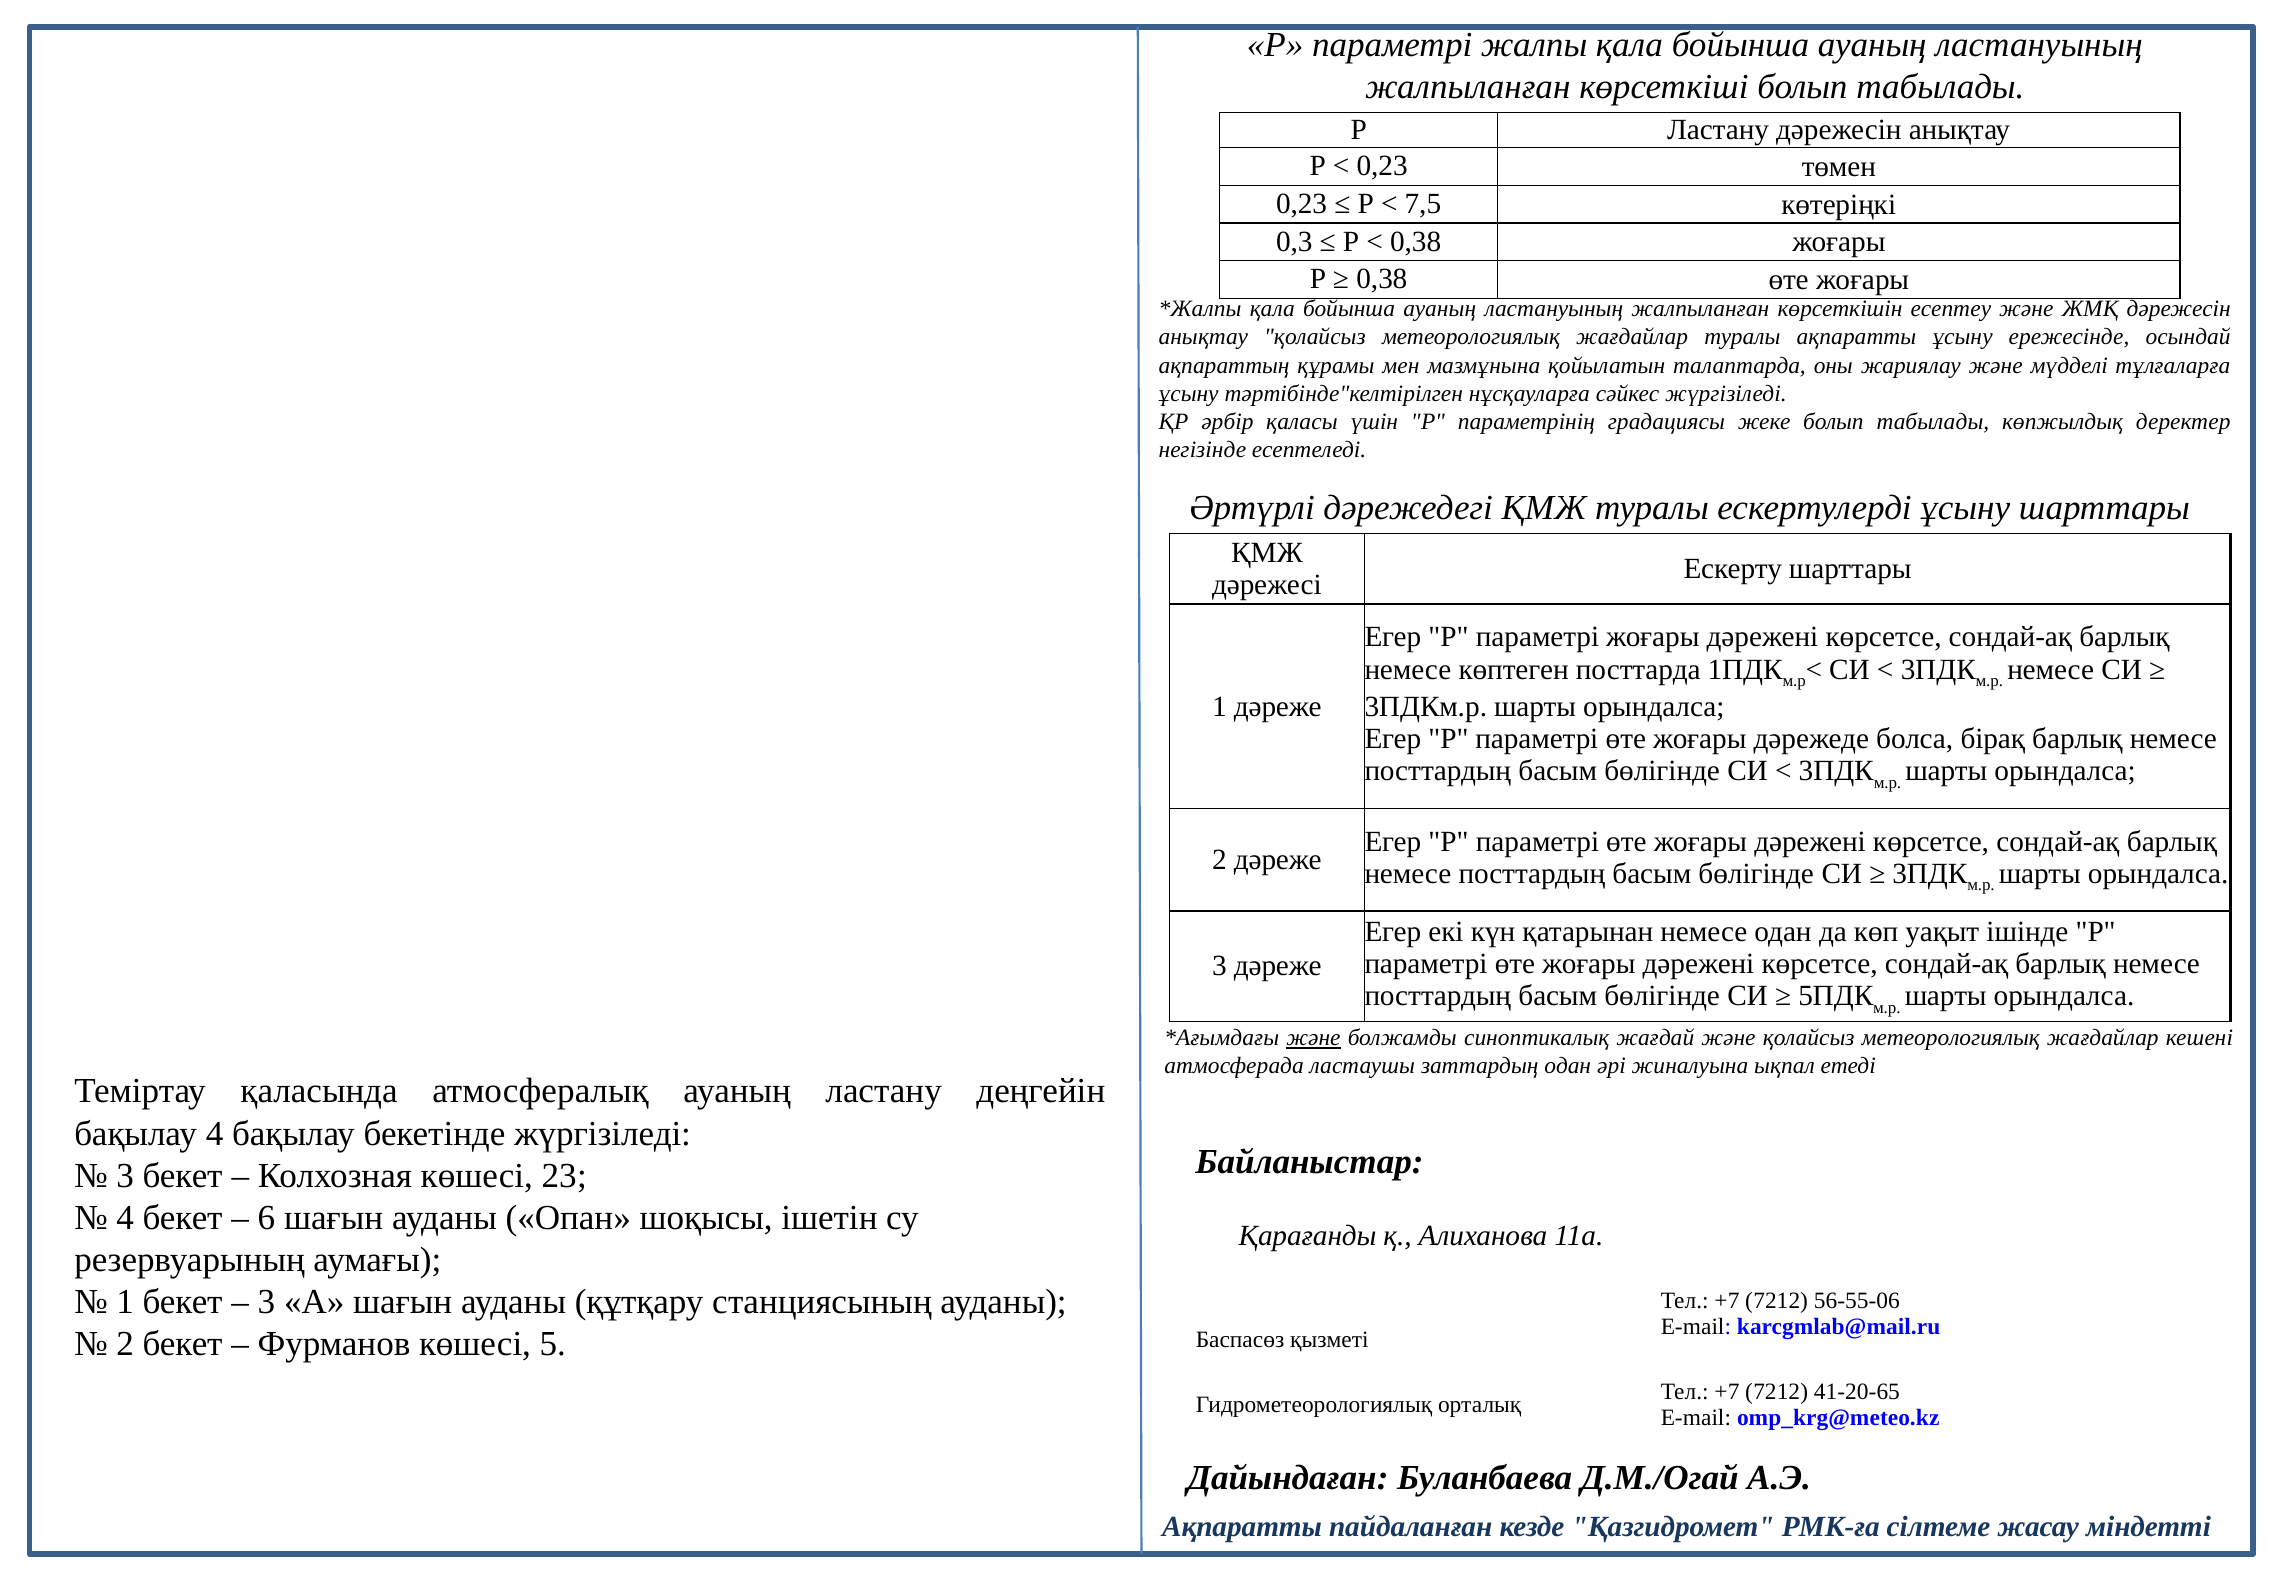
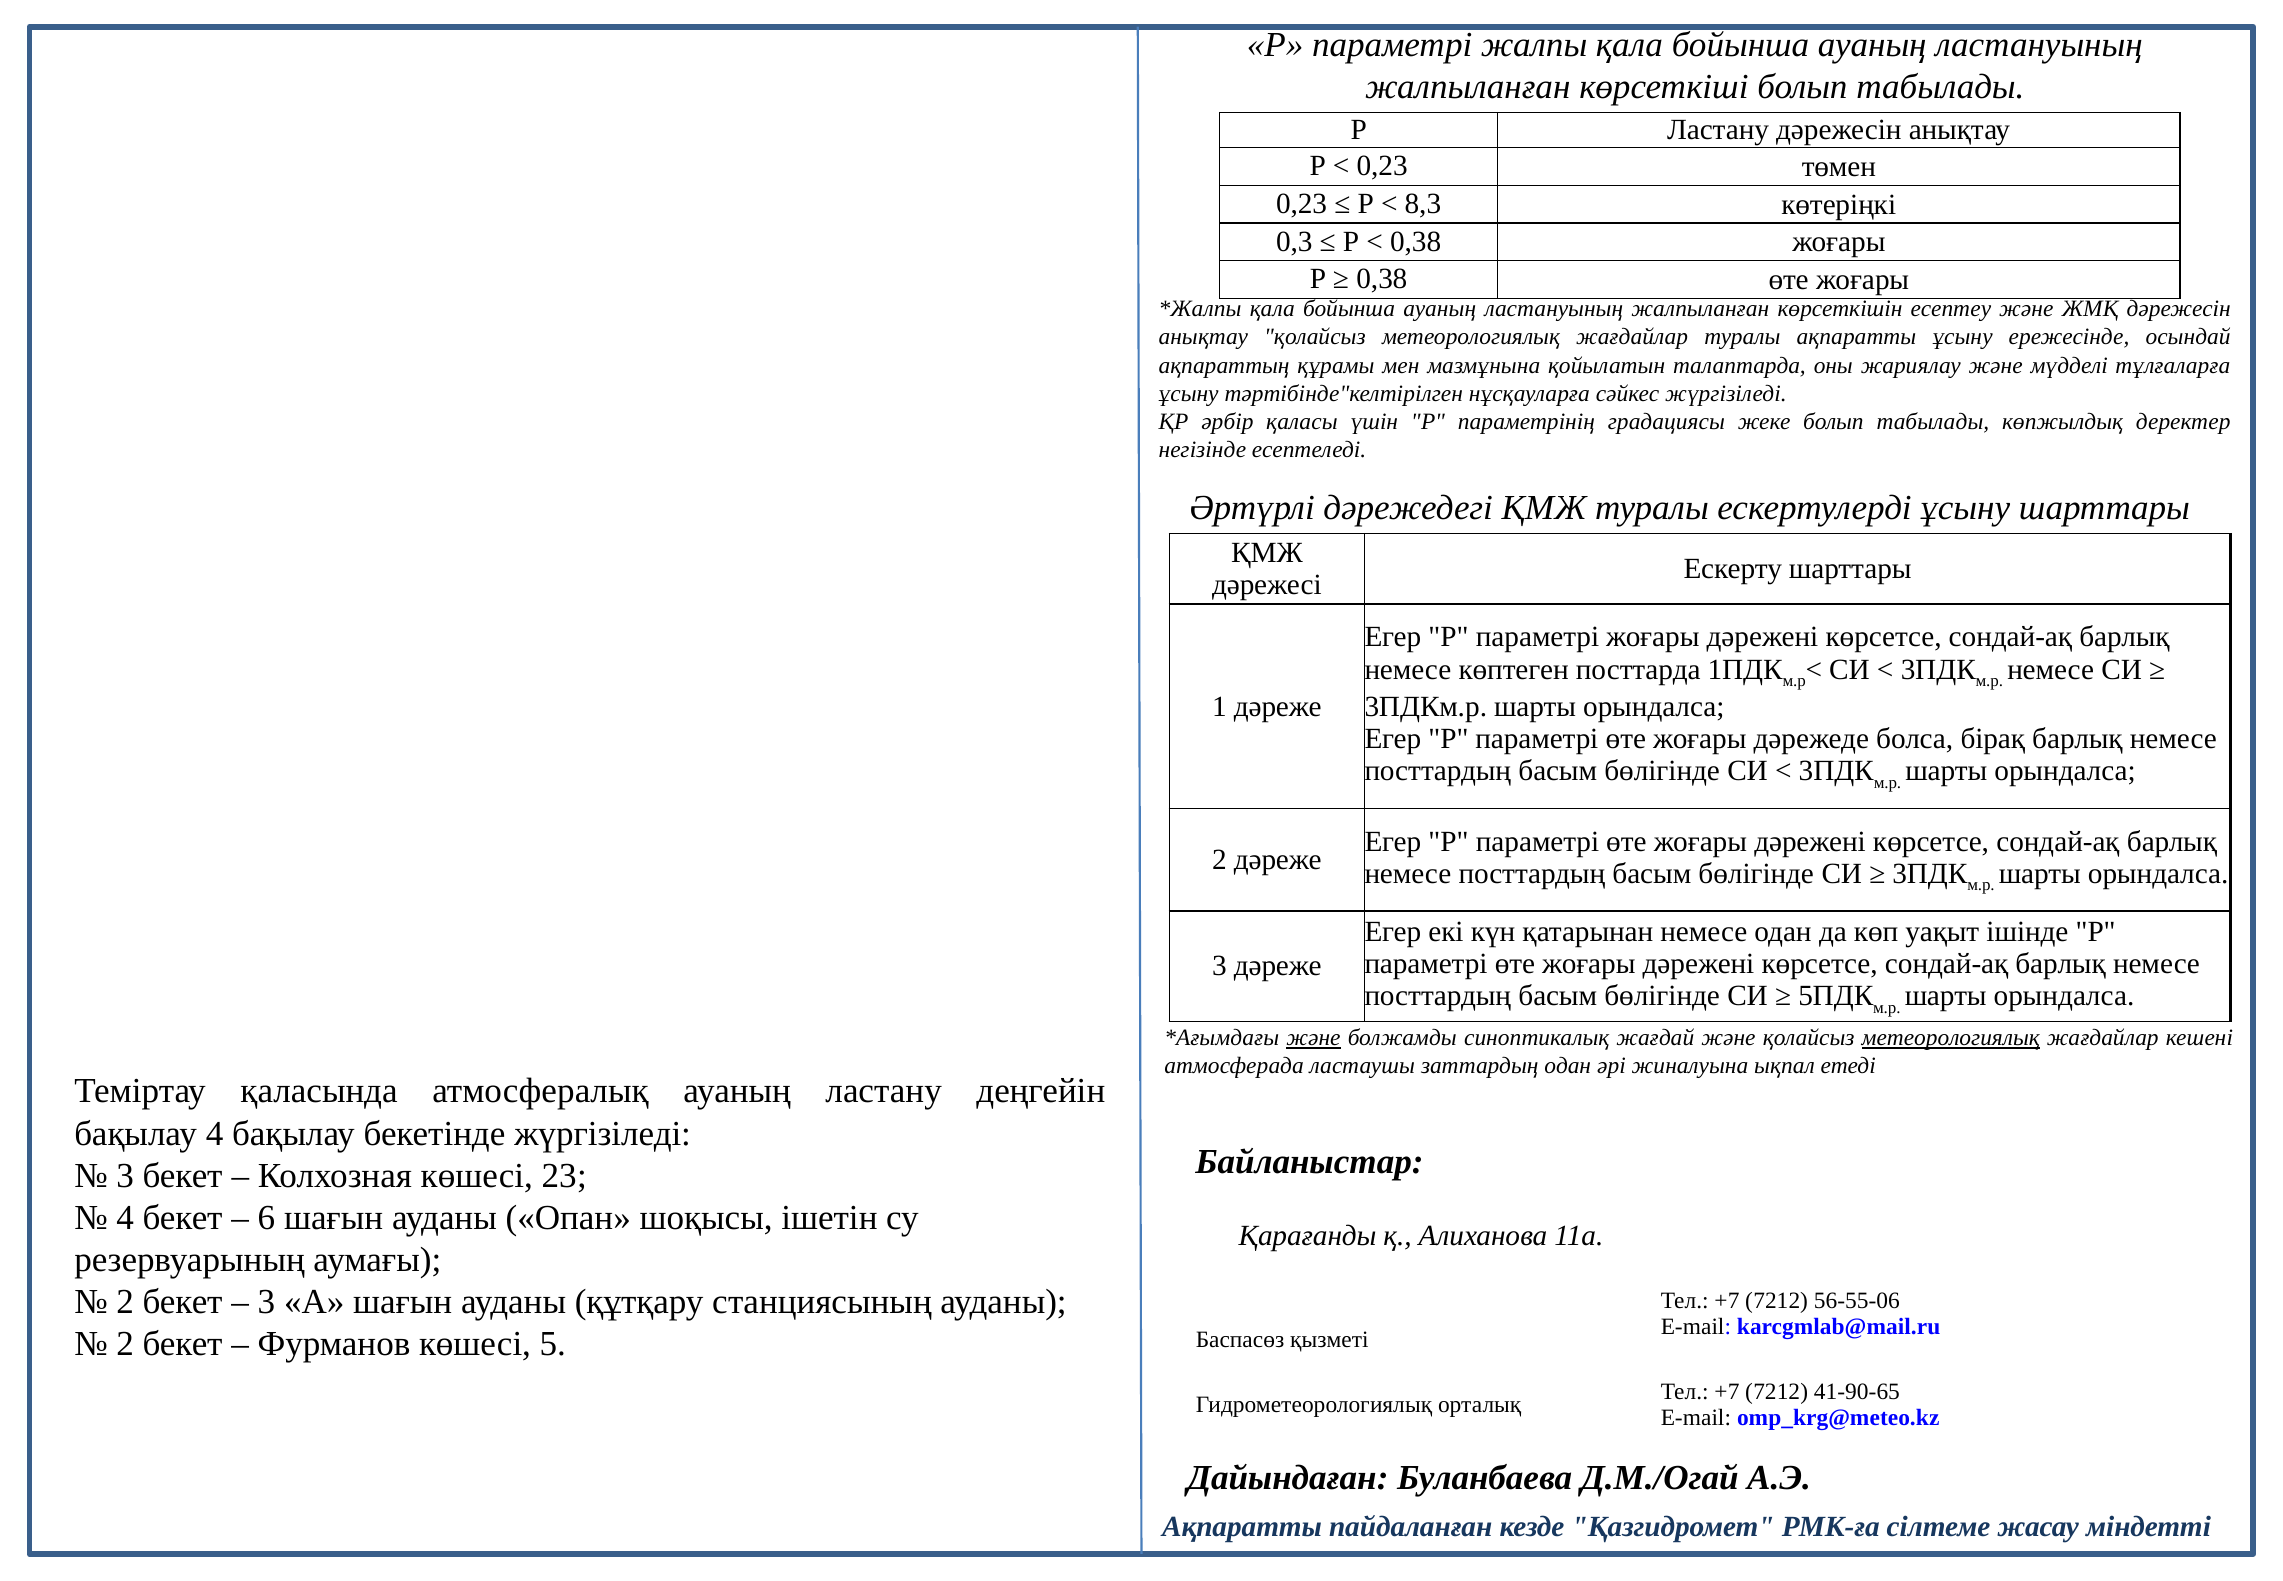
7,5: 7,5 -> 8,3 (1423, 204)
метеорологиялық underline: none -> present (1951, 1037)
1: 1 -> 2 (125, 1302)
41-20-65: 41-20-65 -> 41-90-65 (1857, 1391)
